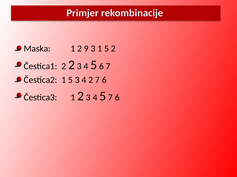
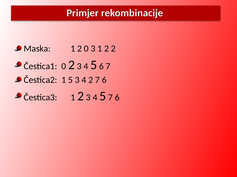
2 9: 9 -> 0 (86, 49)
3 1 5: 5 -> 2 (107, 49)
Čestica1 2: 2 -> 0 (64, 66)
